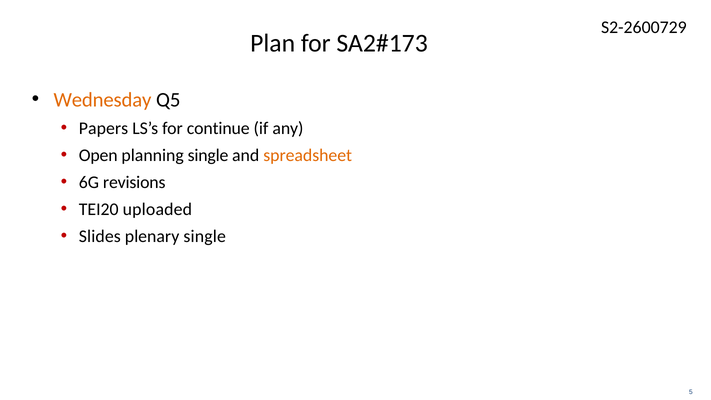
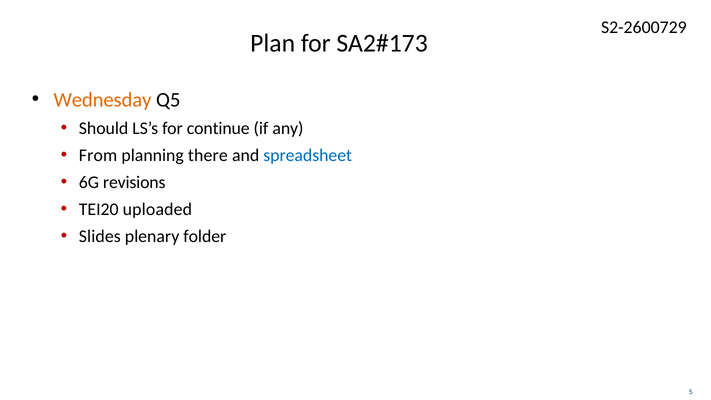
Papers: Papers -> Should (104, 128)
Open: Open -> From (98, 155)
planning single: single -> there (208, 155)
spreadsheet colour: orange -> blue (308, 155)
plenary single: single -> folder (205, 236)
